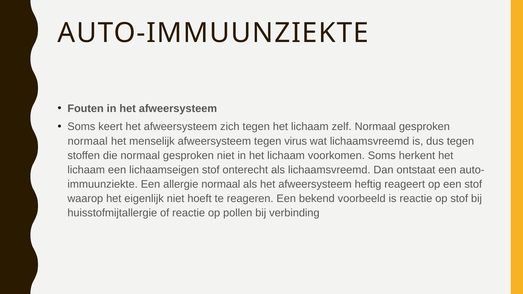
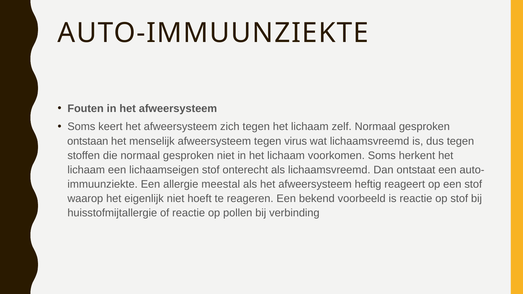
normaal: normaal -> ontstaan (88, 141)
allergie normaal: normaal -> meestal (221, 184)
